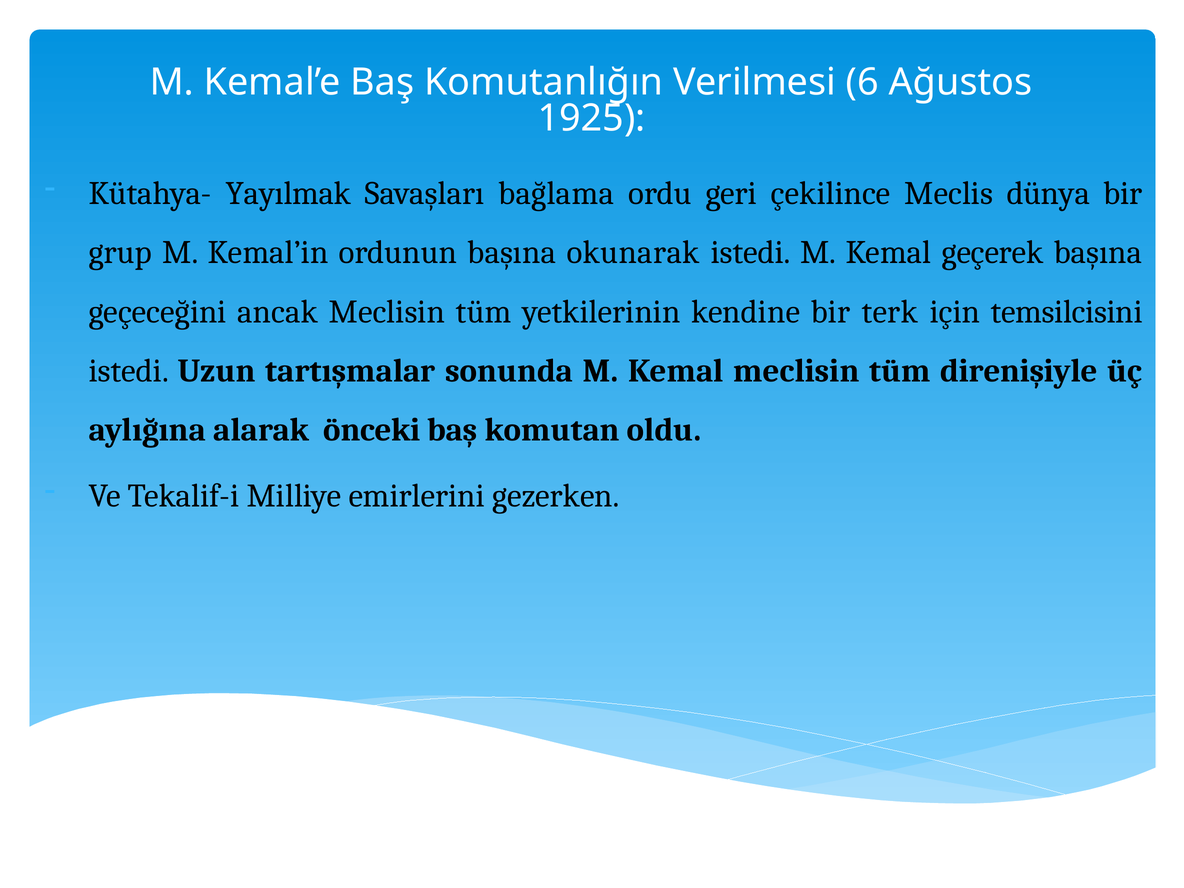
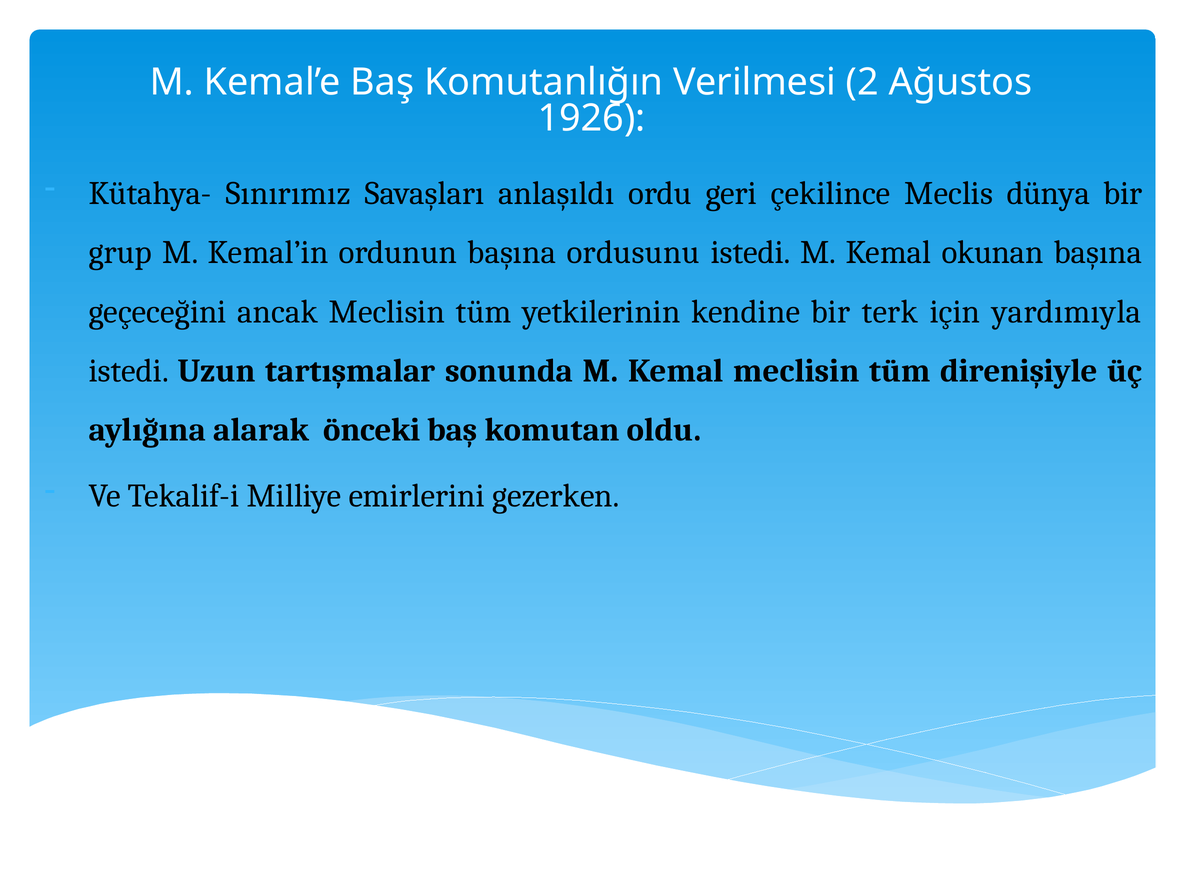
6: 6 -> 2 (862, 82)
1925: 1925 -> 1926 (592, 118)
Yayılmak: Yayılmak -> Sınırımız (288, 193)
bağlama: bağlama -> anlaşıldı (556, 193)
okunarak: okunarak -> ordusunu (633, 253)
geçerek: geçerek -> okunan (993, 253)
temsilcisini: temsilcisini -> yardımıyla (1066, 312)
